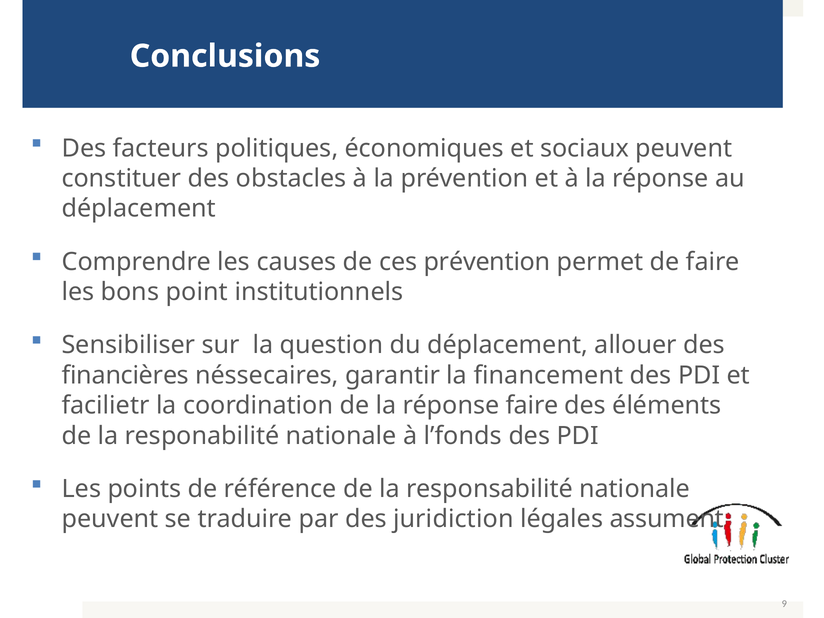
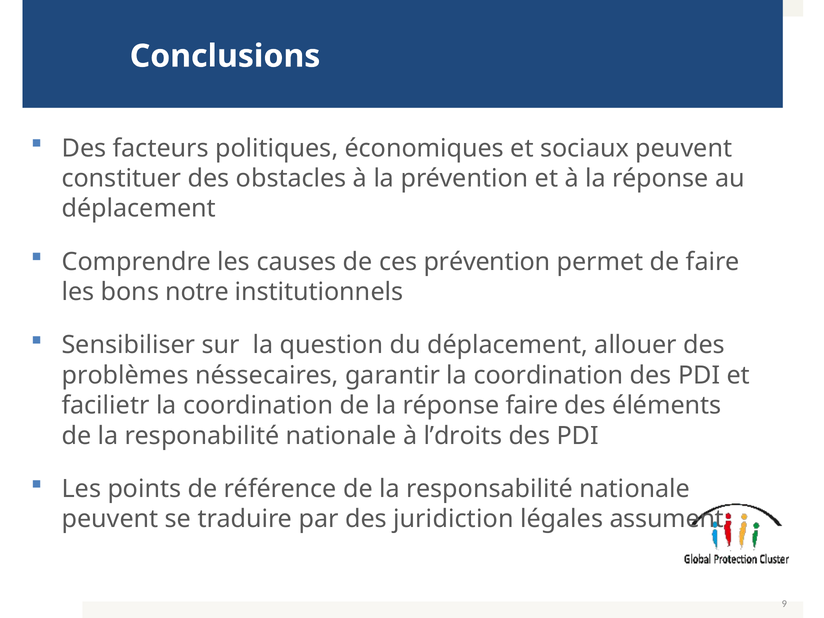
point: point -> notre (197, 292)
financières: financières -> problèmes (125, 375)
garantir la financement: financement -> coordination (549, 375)
l’fonds: l’fonds -> l’droits (463, 436)
